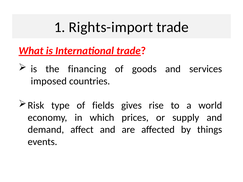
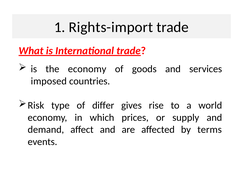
the financing: financing -> economy (87, 69)
fields: fields -> differ (103, 105)
things: things -> terms (210, 130)
